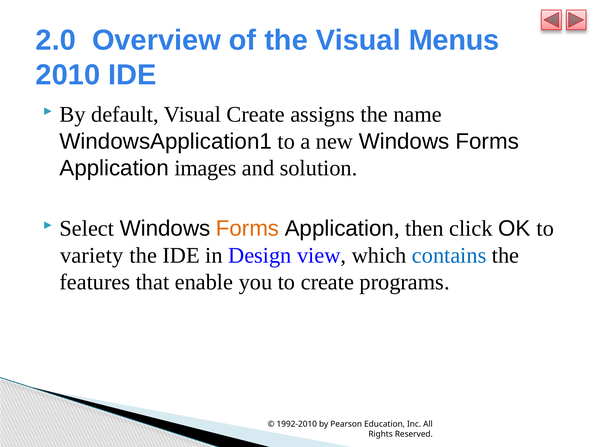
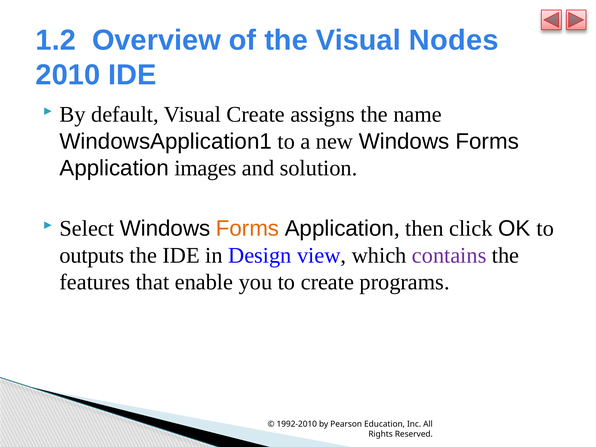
2.0: 2.0 -> 1.2 (56, 40)
Menus: Menus -> Nodes (454, 40)
variety: variety -> outputs (92, 255)
contains colour: blue -> purple (449, 255)
